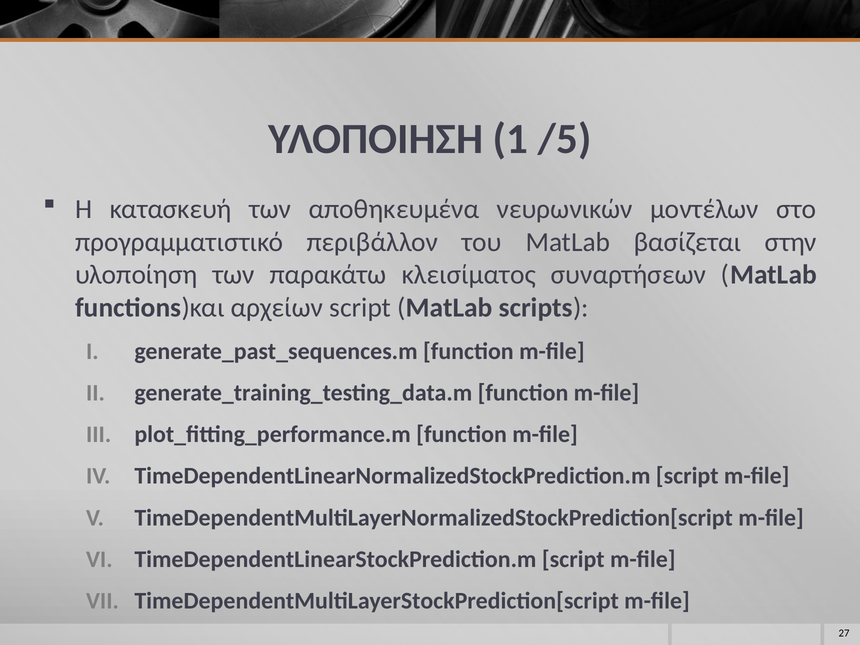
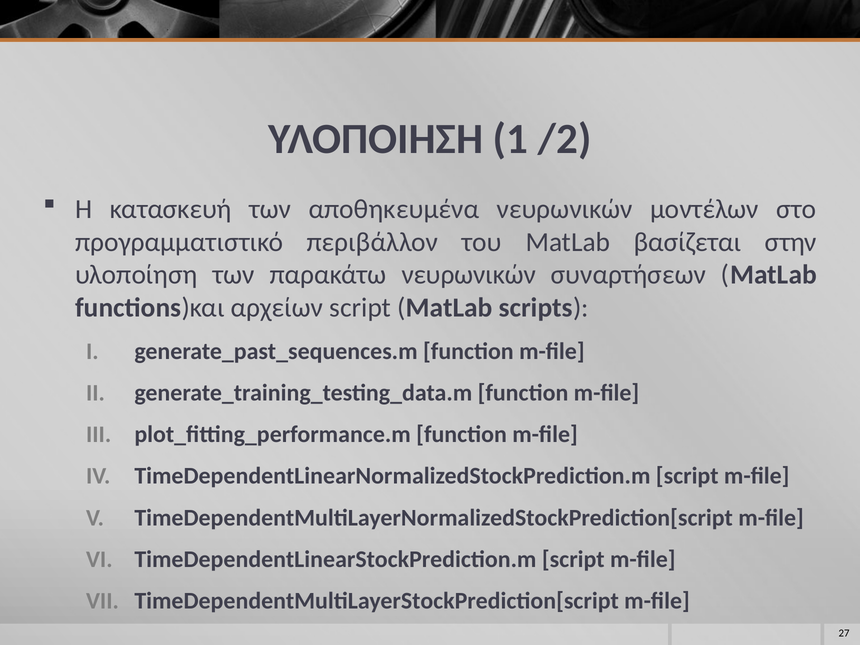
/5: /5 -> /2 (565, 139)
παρακάτω κλεισίματος: κλεισίματος -> νευρωνικών (469, 275)
